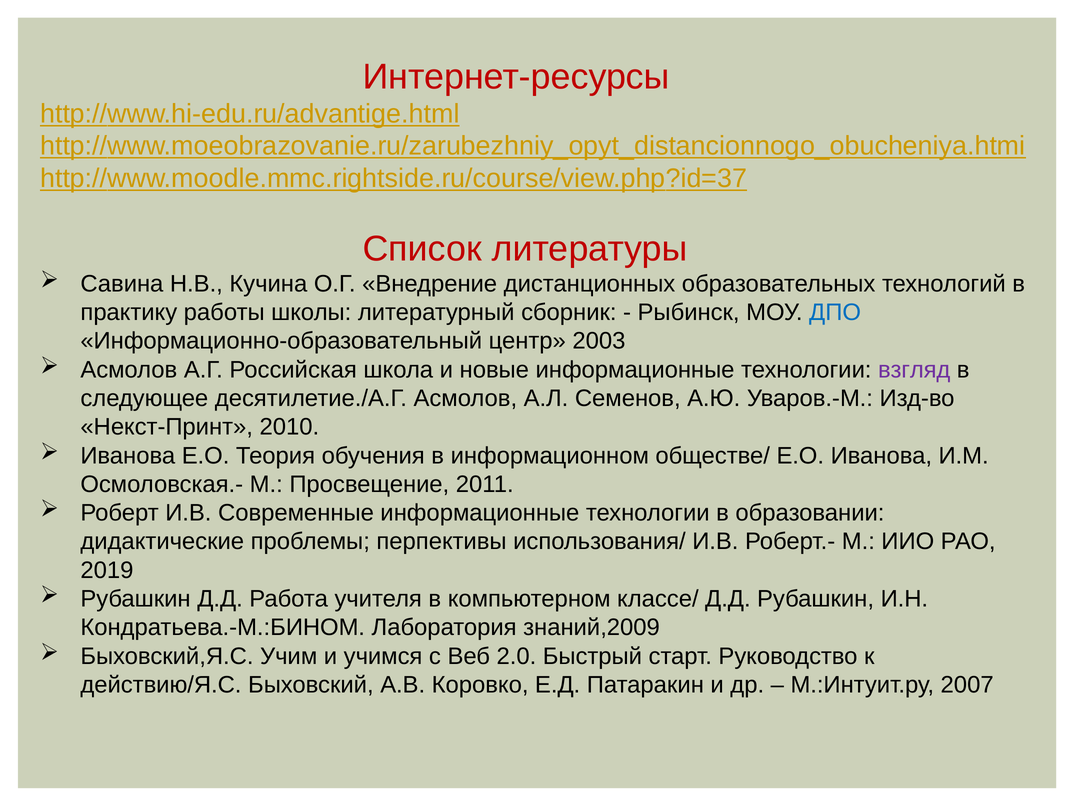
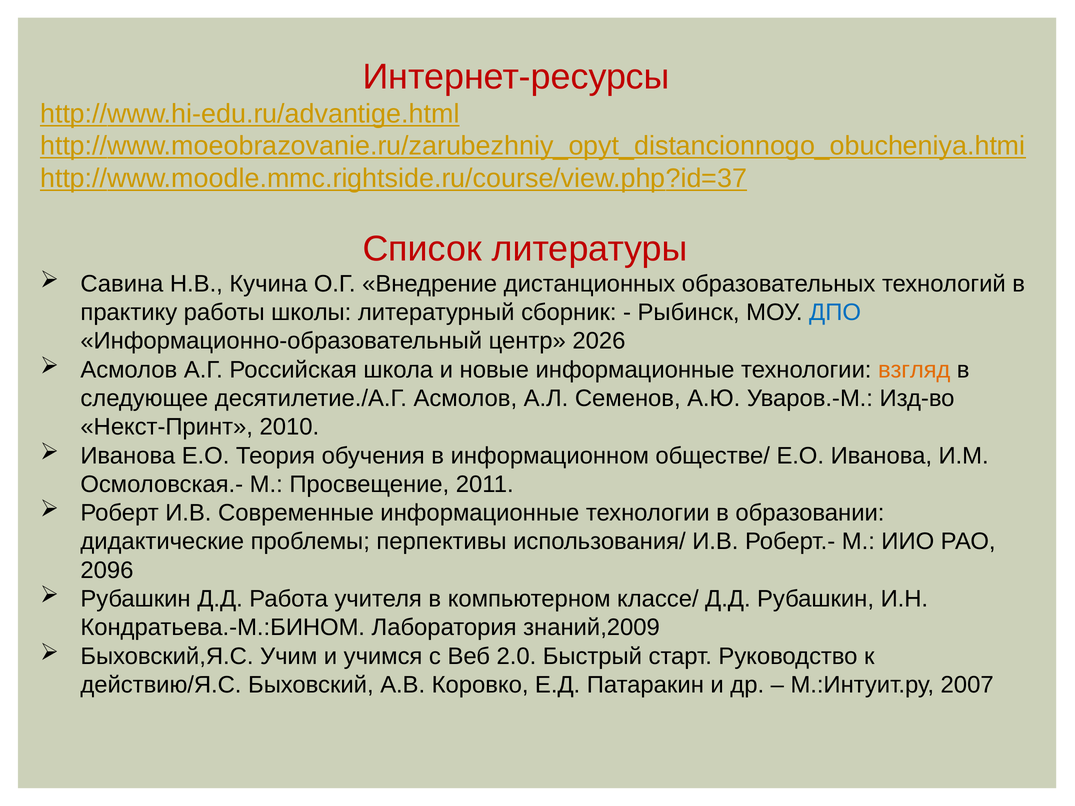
2003: 2003 -> 2026 (599, 341)
взгляд colour: purple -> orange (914, 370)
2019: 2019 -> 2096 (107, 570)
